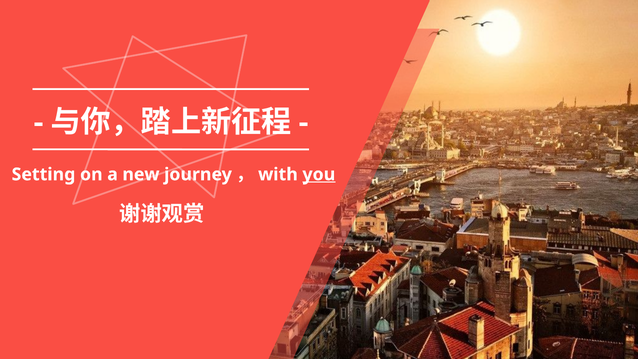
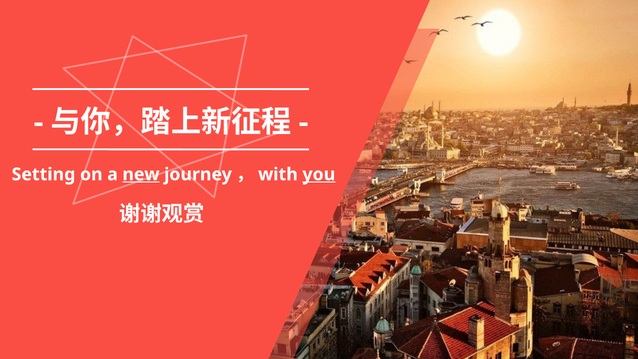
new underline: none -> present (141, 174)
